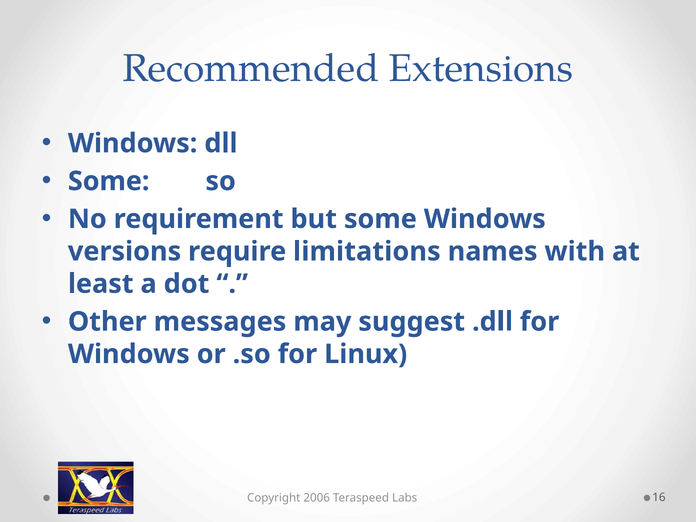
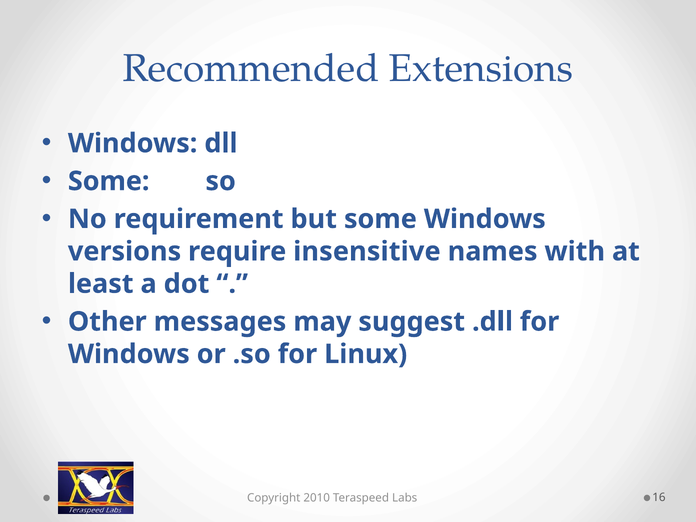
limitations: limitations -> insensitive (367, 251)
2006: 2006 -> 2010 (317, 498)
